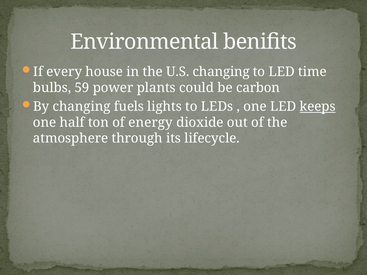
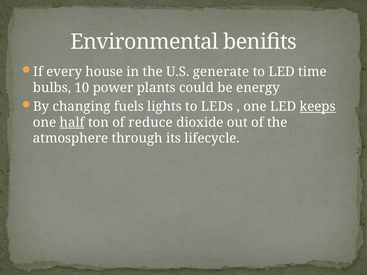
U.S changing: changing -> generate (221, 72)
59: 59 -> 10 (82, 88)
carbon: carbon -> energy (258, 88)
half underline: none -> present (72, 123)
energy: energy -> reduce (151, 123)
